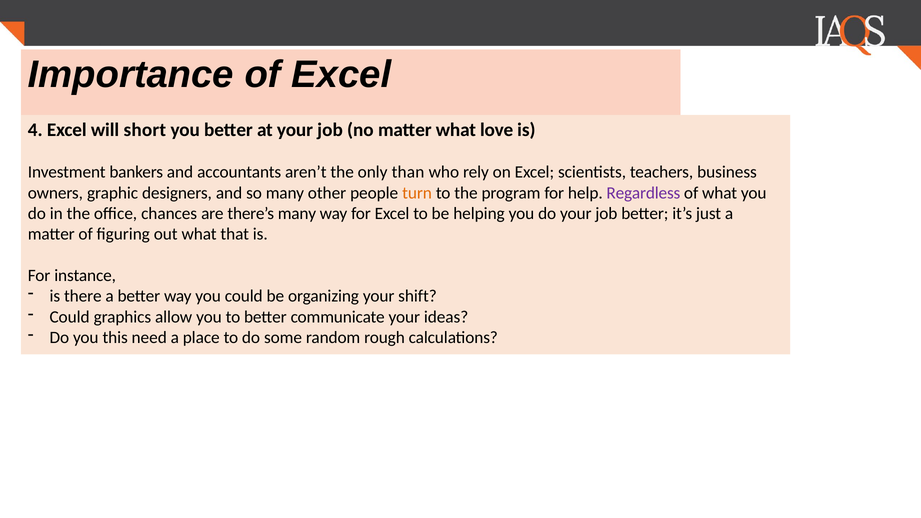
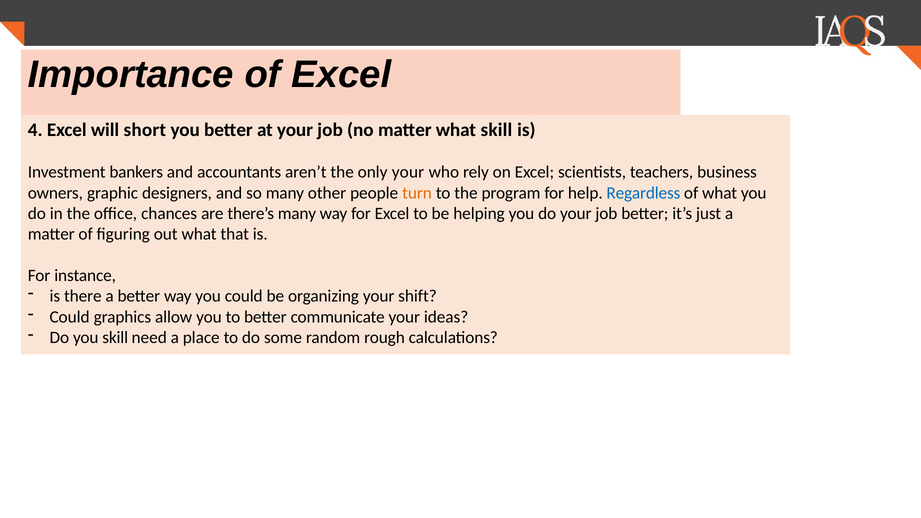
what love: love -> skill (496, 130)
only than: than -> your (408, 172)
Regardless colour: purple -> blue (643, 193)
you this: this -> skill (115, 338)
